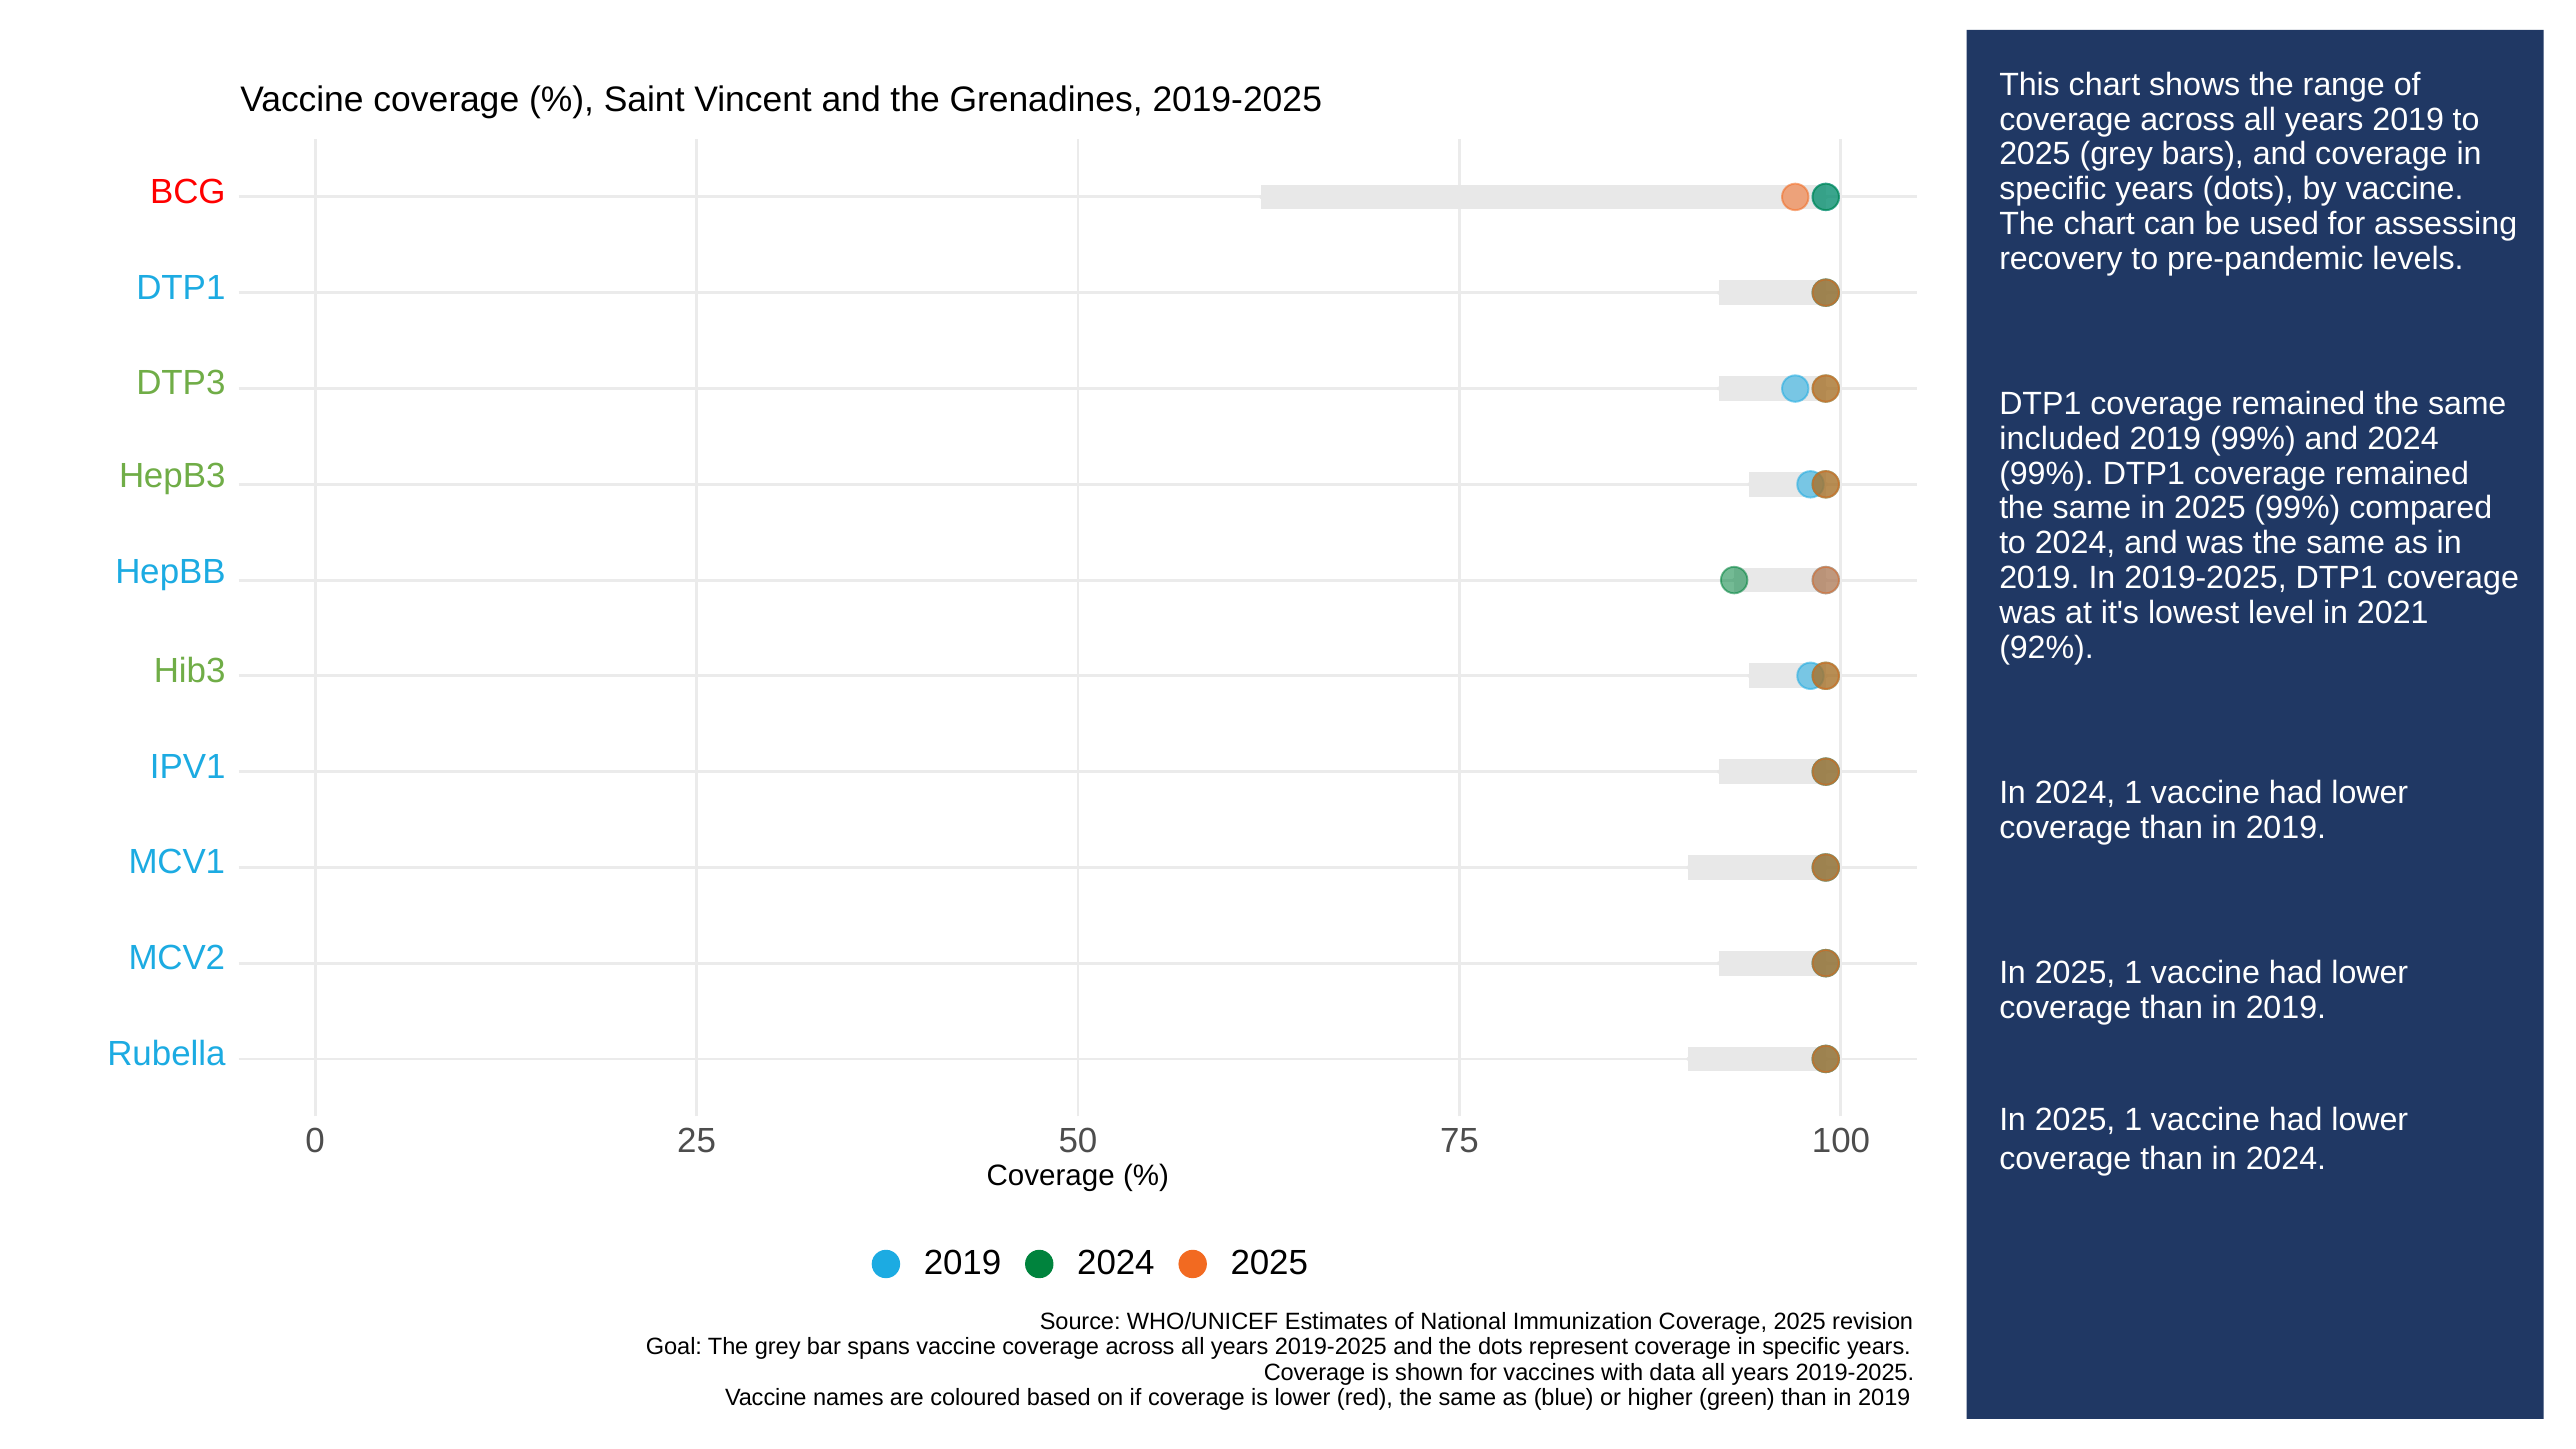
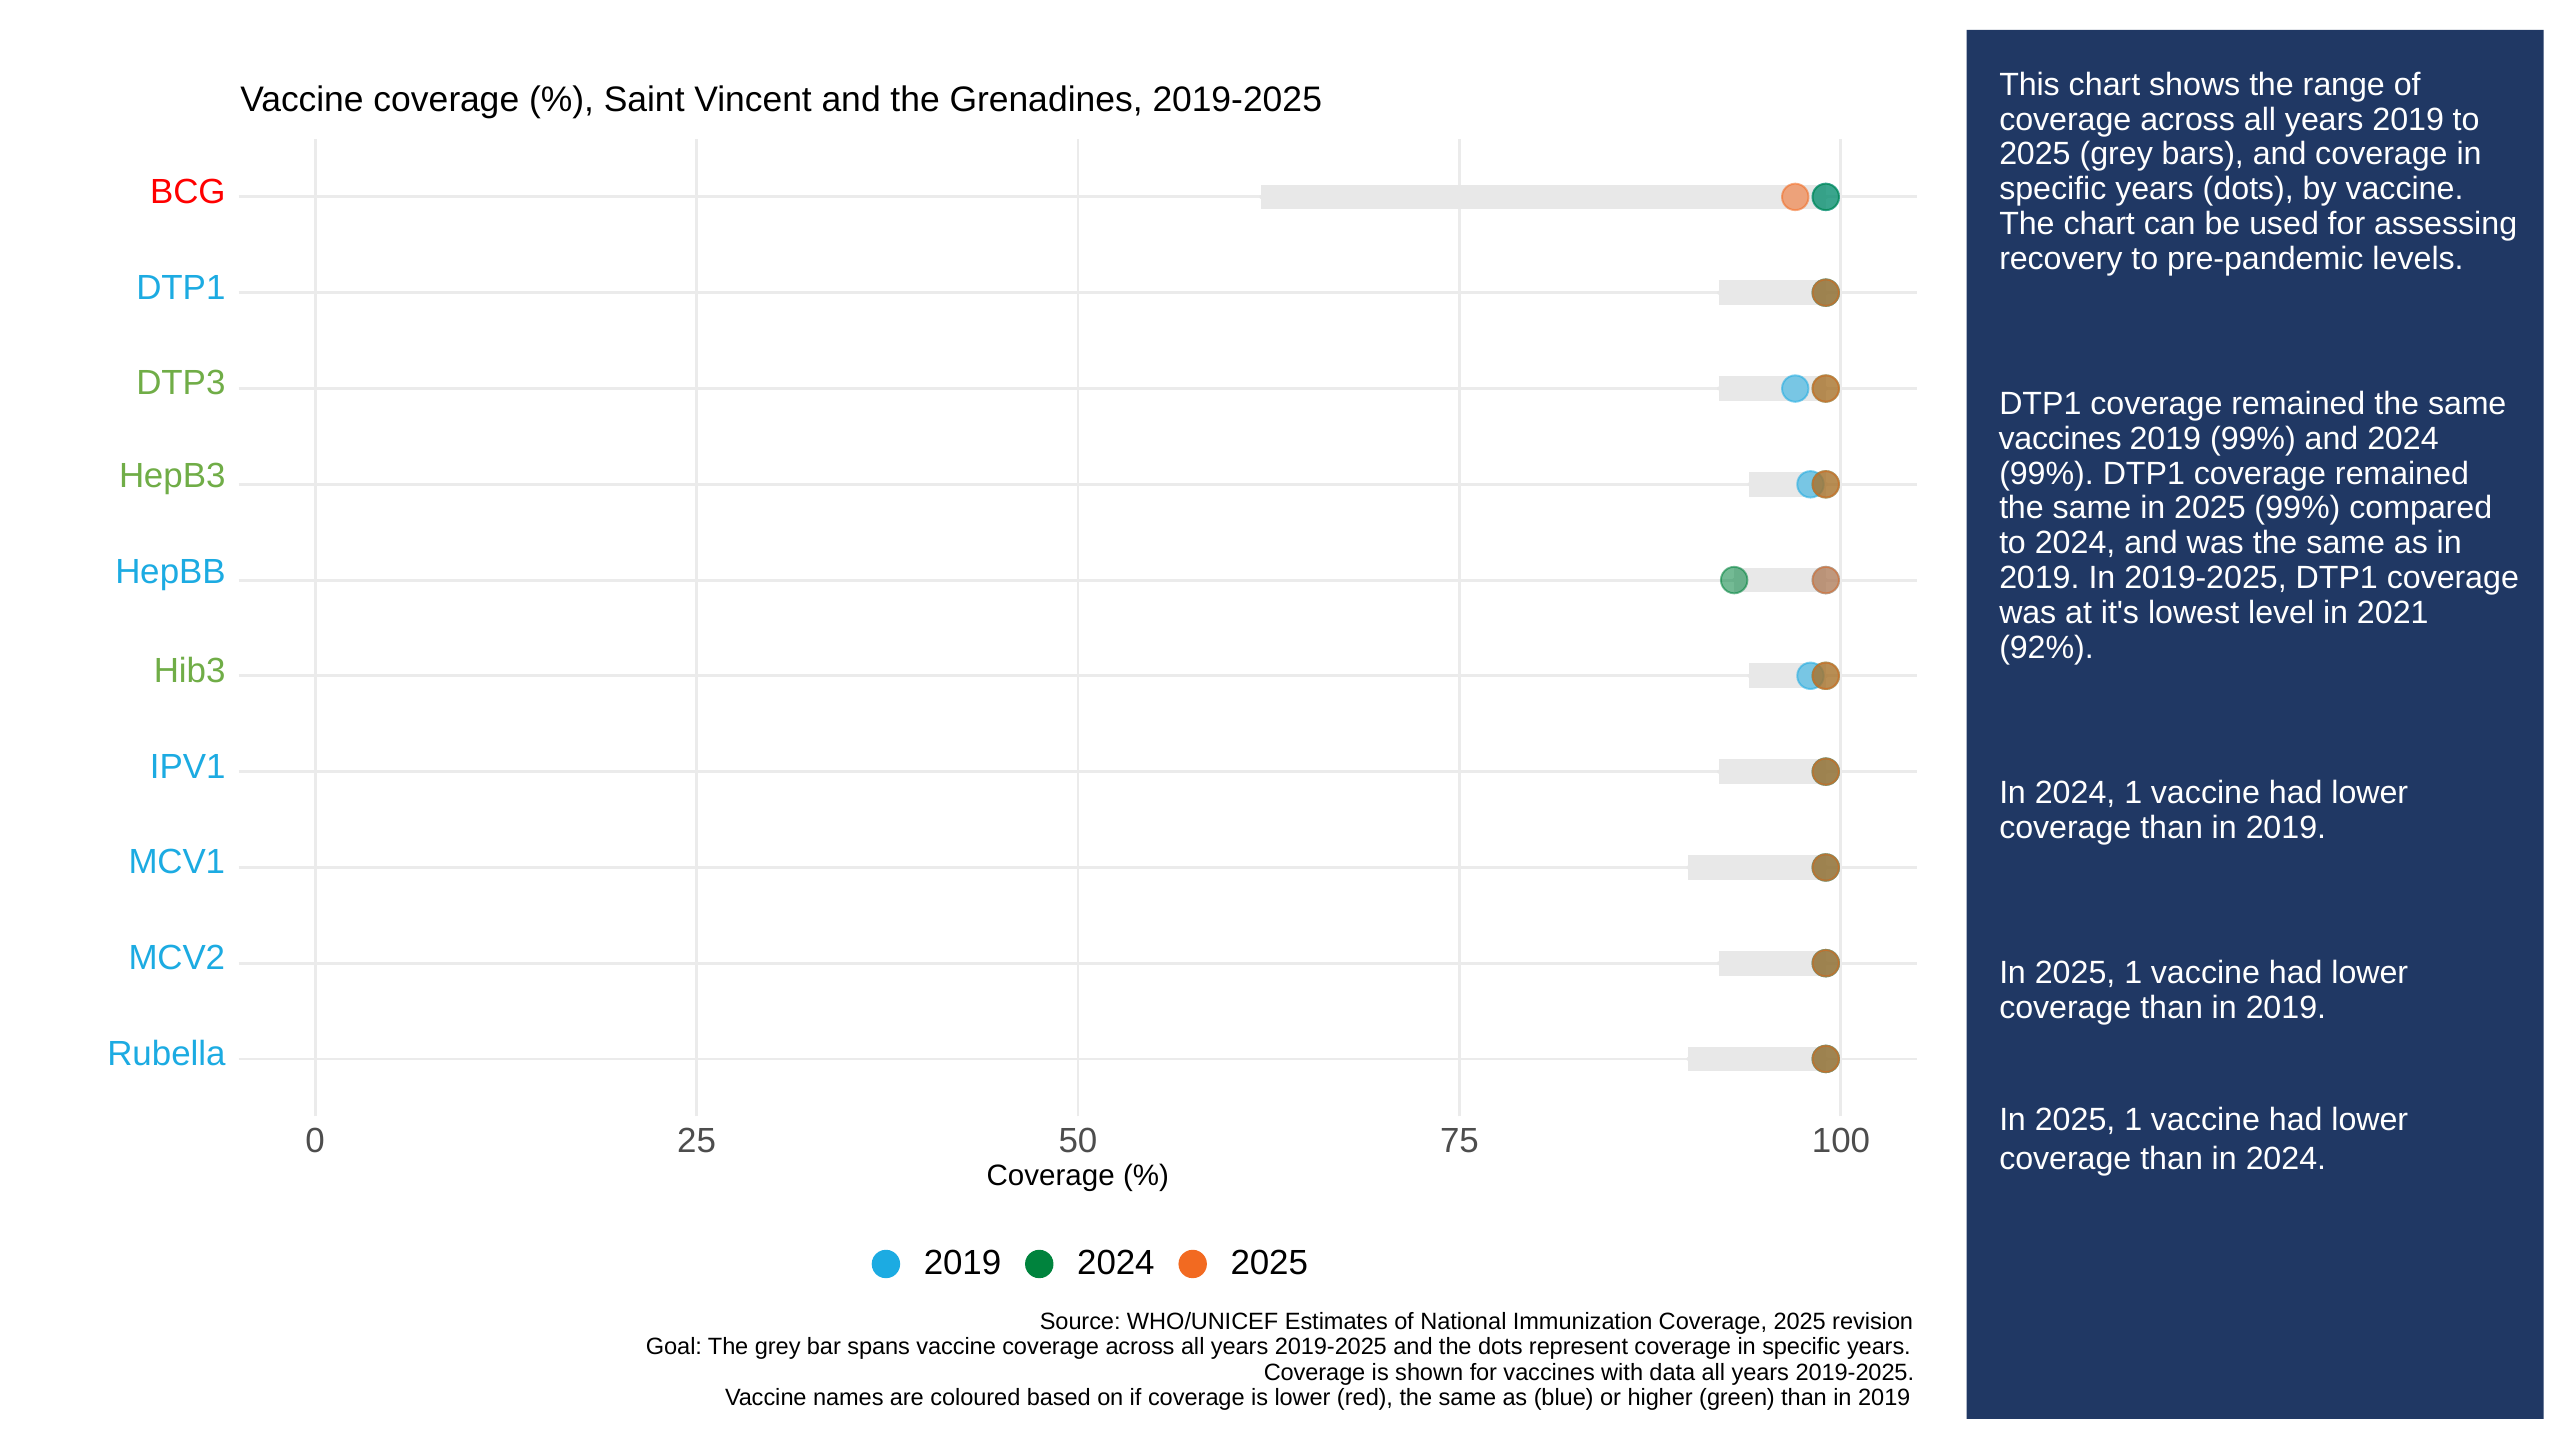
included: included -> vaccines (2060, 439)
